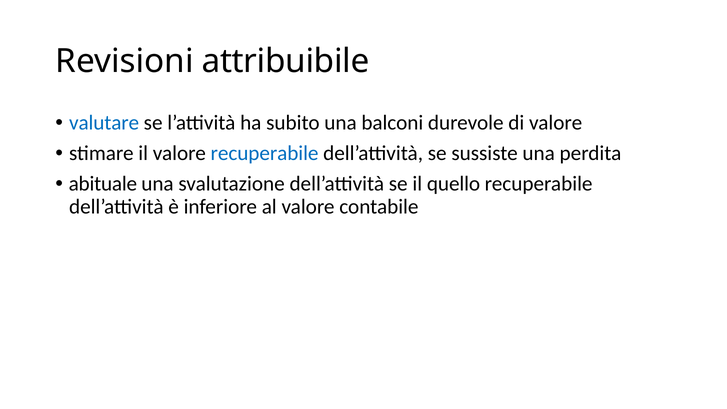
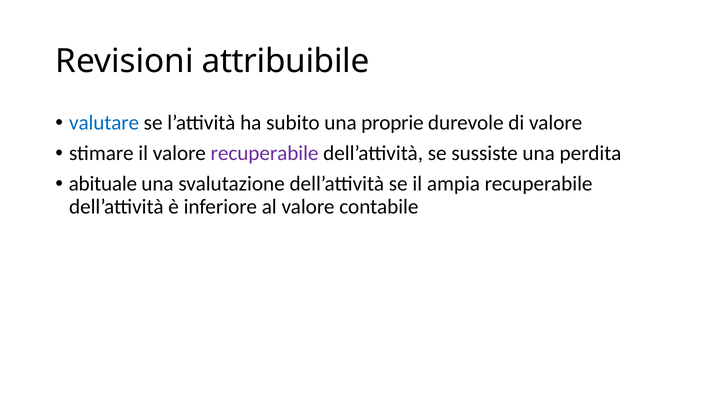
balconi: balconi -> proprie (392, 123)
recuperabile colour: blue -> purple (265, 153)
quello: quello -> ampia (453, 184)
